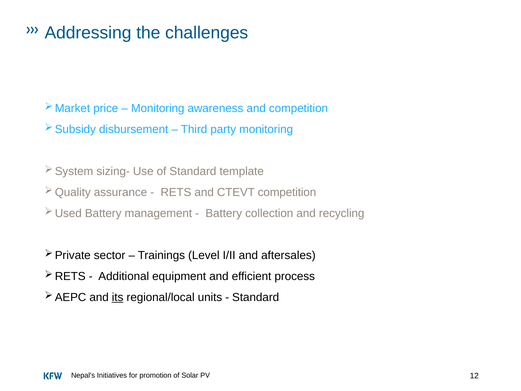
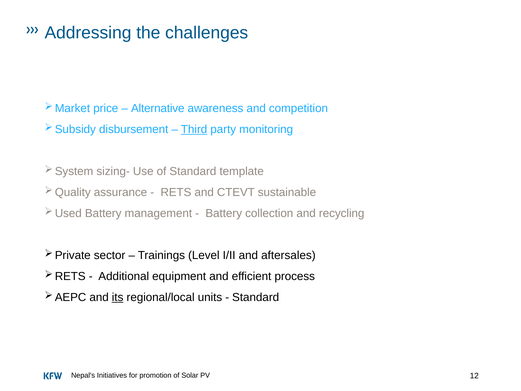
Monitoring: Monitoring -> Alternative (158, 108)
Third underline: none -> present (194, 129)
CTEVT competition: competition -> sustainable (287, 192)
